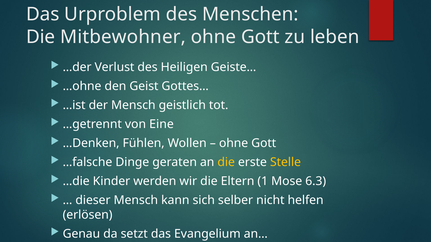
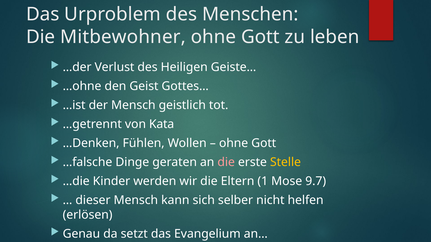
Eine: Eine -> Kata (162, 124)
die colour: yellow -> pink (226, 162)
6.3: 6.3 -> 9.7 (316, 181)
